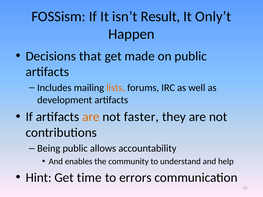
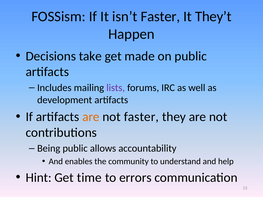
isn’t Result: Result -> Faster (160, 17)
Only’t: Only’t -> They’t (213, 17)
that: that -> take (90, 56)
lists colour: orange -> purple (116, 88)
